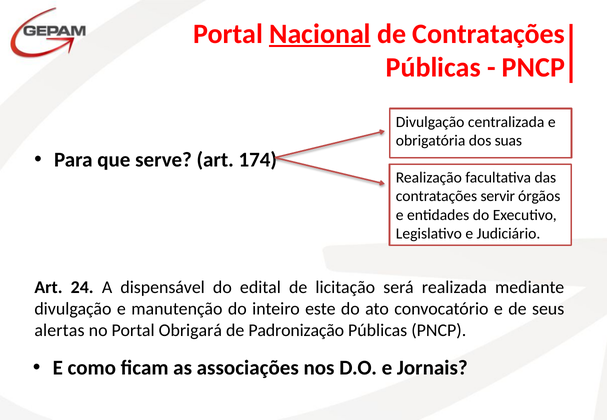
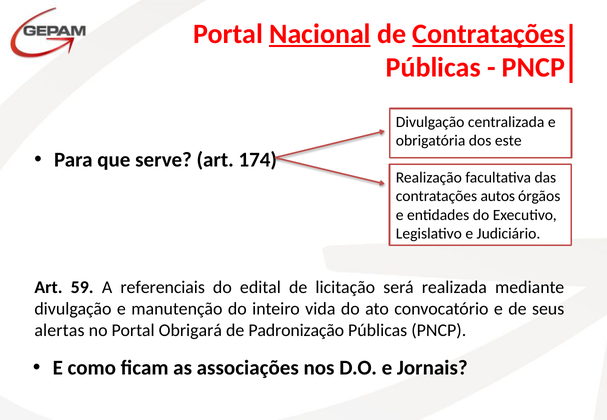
Contratações underline: none -> present (489, 34)
suas: suas -> este (508, 141)
servir: servir -> autos (498, 196)
24: 24 -> 59 (82, 288)
dispensável: dispensável -> referenciais (163, 288)
este: este -> vida (320, 309)
